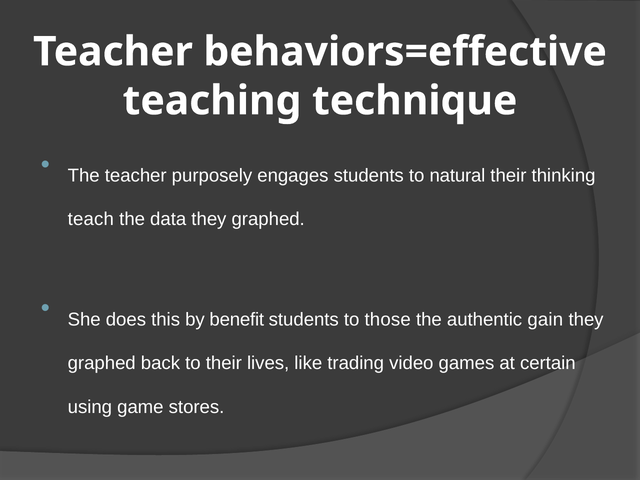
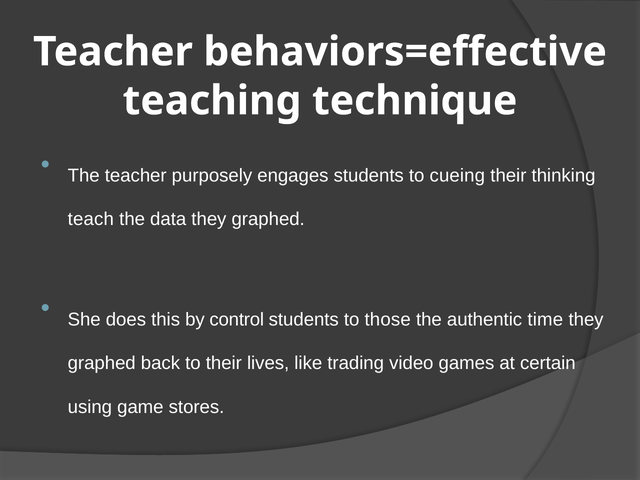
natural: natural -> cueing (457, 176)
benefit: benefit -> control (237, 320)
gain: gain -> time (545, 320)
